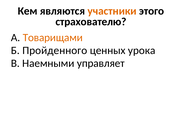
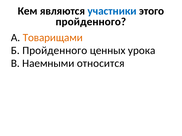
участники colour: orange -> blue (112, 11)
страхователю: страхователю -> пройденного (91, 22)
управляет: управляет -> относится (101, 63)
